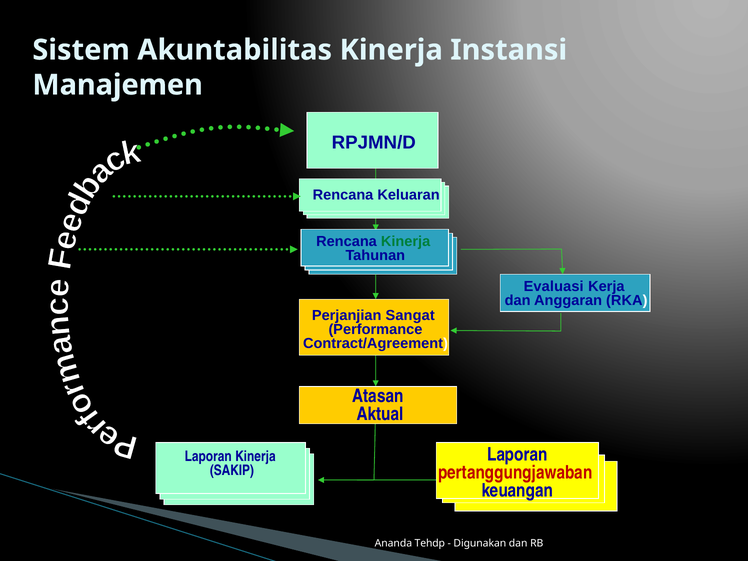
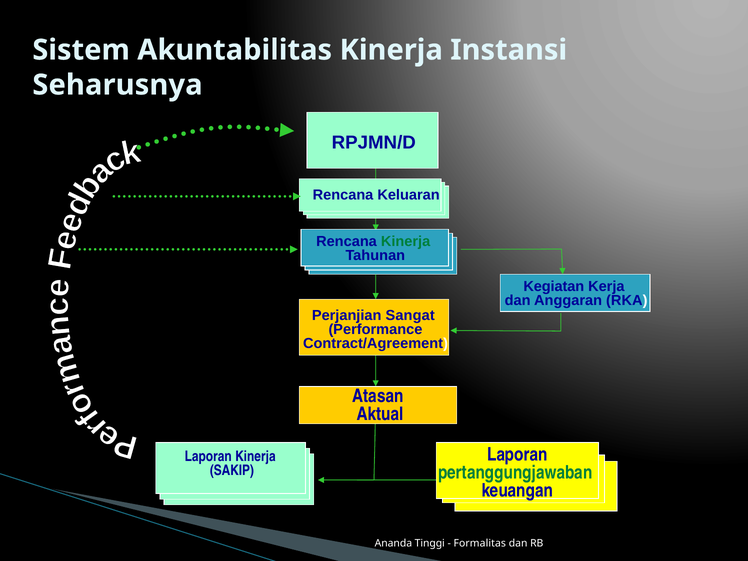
Manajemen: Manajemen -> Seharusnya (117, 85)
Evaluasi: Evaluasi -> Kegiatan (554, 286)
pertanggungjawaban colour: red -> green (515, 472)
Tehdp: Tehdp -> Tinggi (430, 543)
Digunakan: Digunakan -> Formalitas (480, 543)
